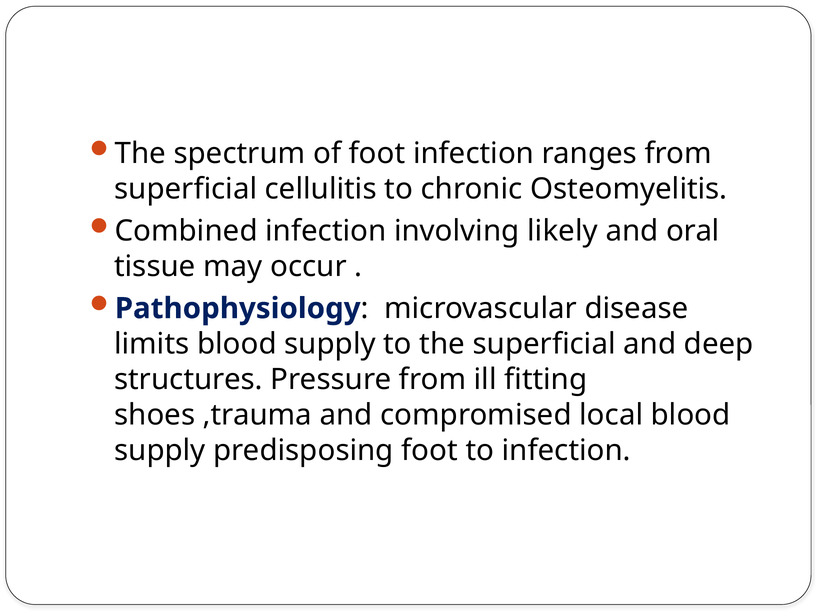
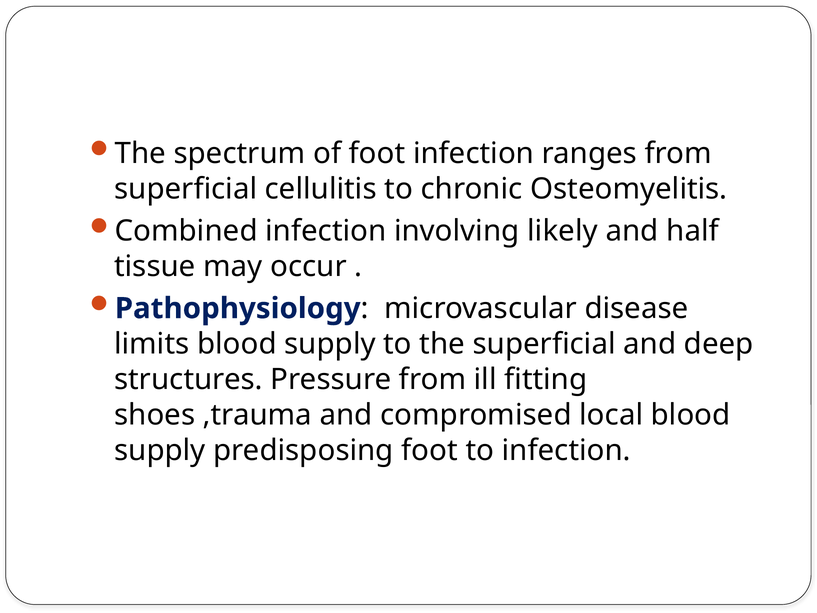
oral: oral -> half (693, 231)
